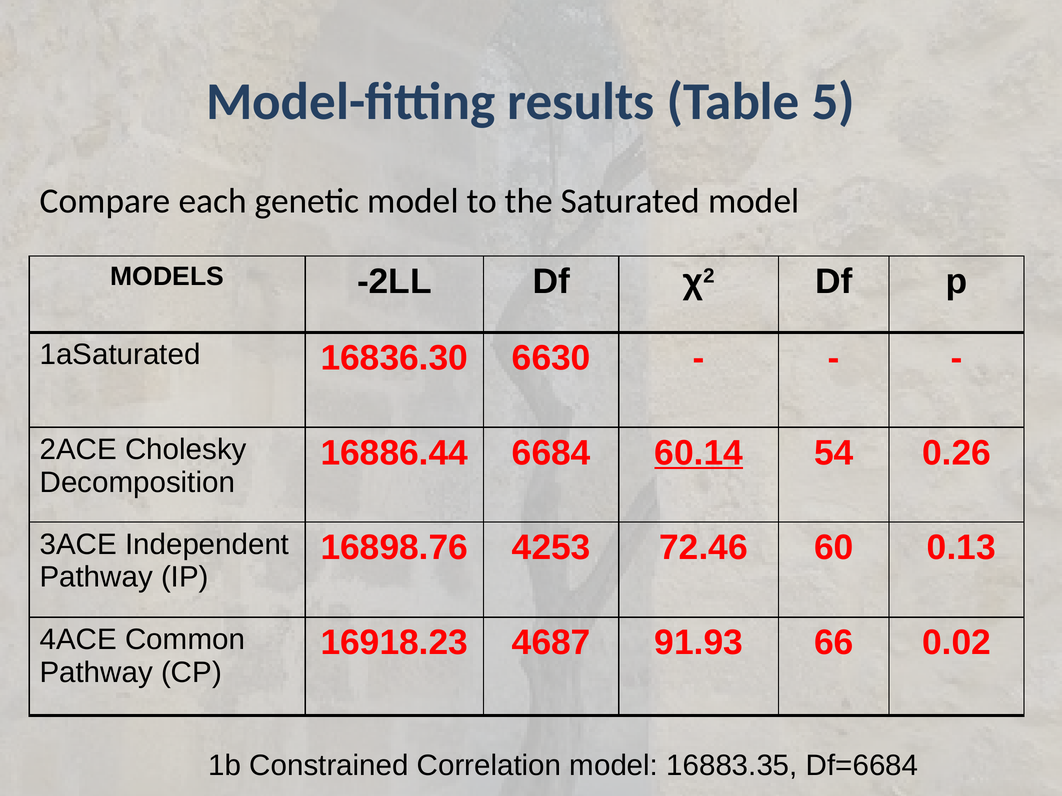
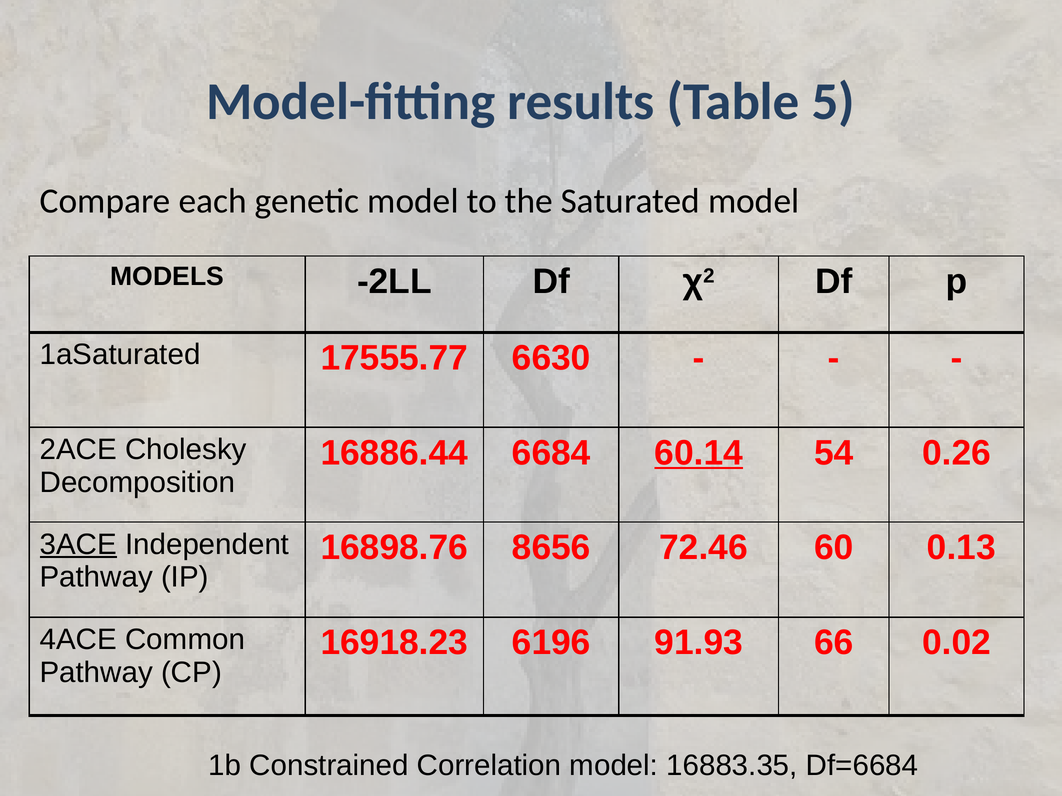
16836.30: 16836.30 -> 17555.77 (394, 358)
3ACE underline: none -> present (78, 545)
4253: 4253 -> 8656 (551, 548)
4687: 4687 -> 6196 (551, 643)
